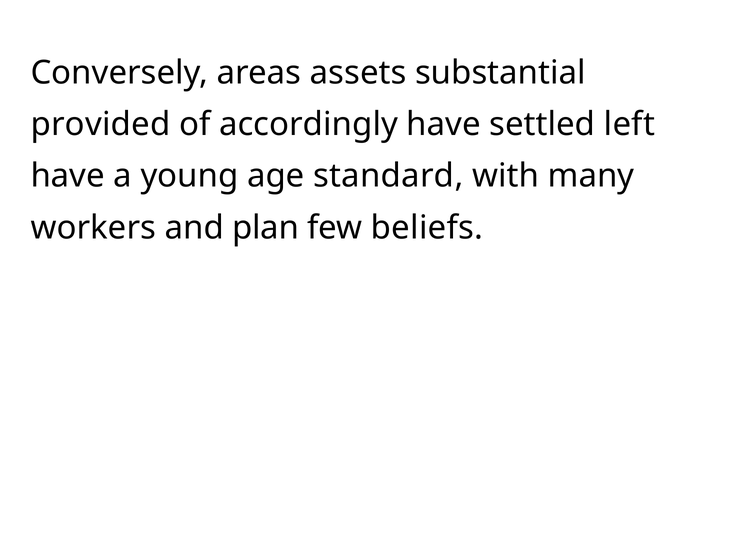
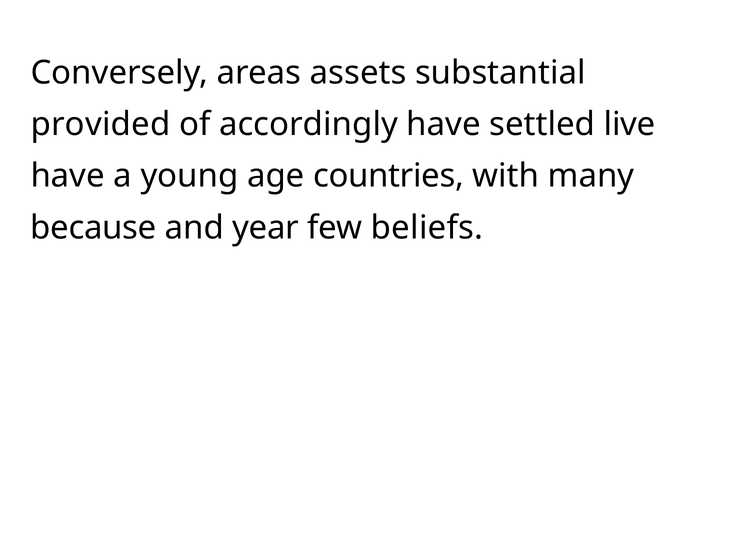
left: left -> live (630, 124)
standard: standard -> countries (389, 176)
workers: workers -> because (93, 227)
plan: plan -> year (266, 227)
